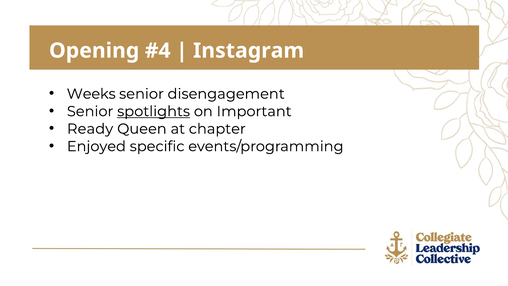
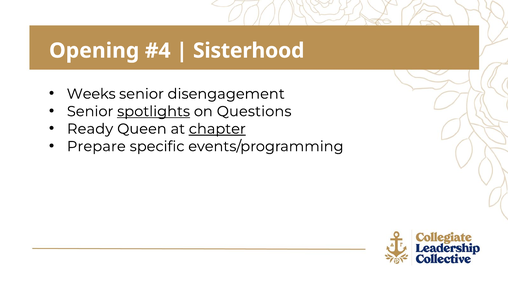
Instagram: Instagram -> Sisterhood (249, 51)
Important: Important -> Questions (254, 111)
chapter underline: none -> present (217, 129)
Enjoyed: Enjoyed -> Prepare (96, 146)
